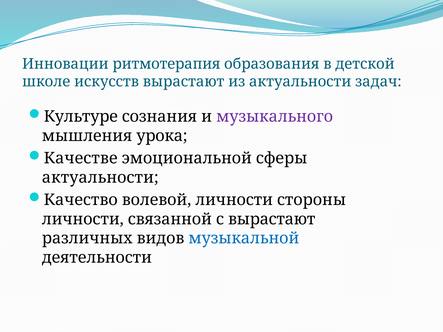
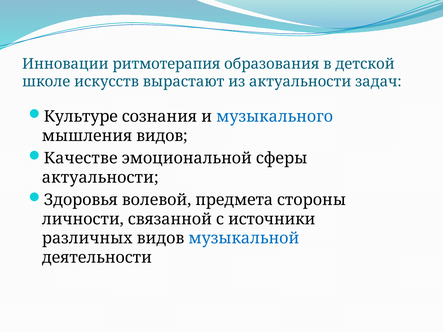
музыкального colour: purple -> blue (275, 117)
мышления урока: урока -> видов (162, 136)
Качество: Качество -> Здоровья (81, 200)
волевой личности: личности -> предмета (234, 200)
с вырастают: вырастают -> источники (272, 219)
